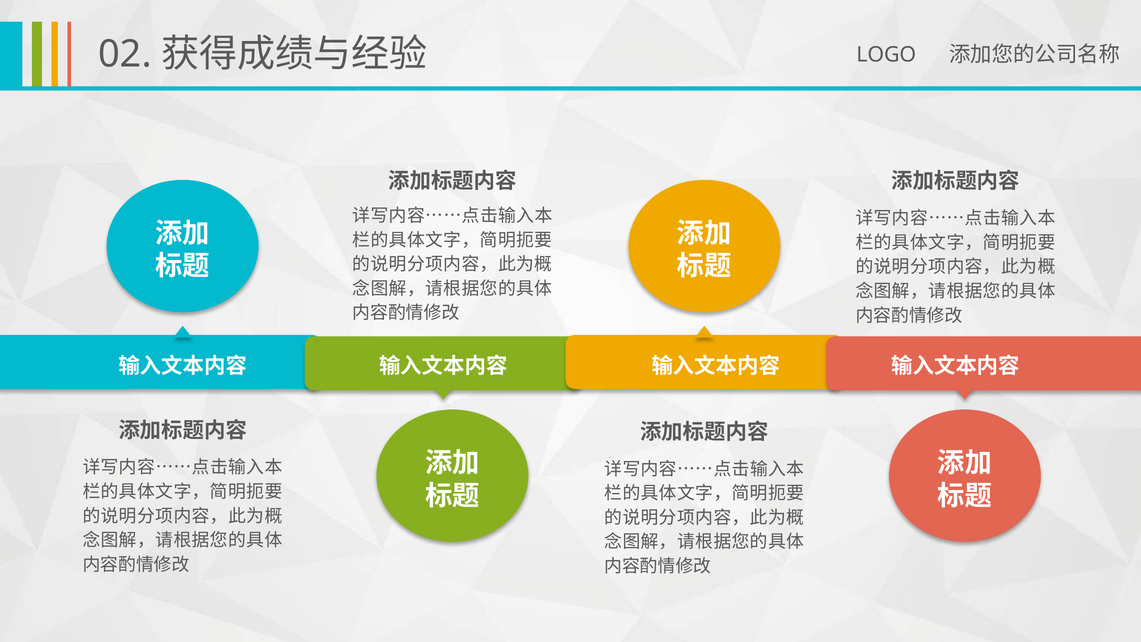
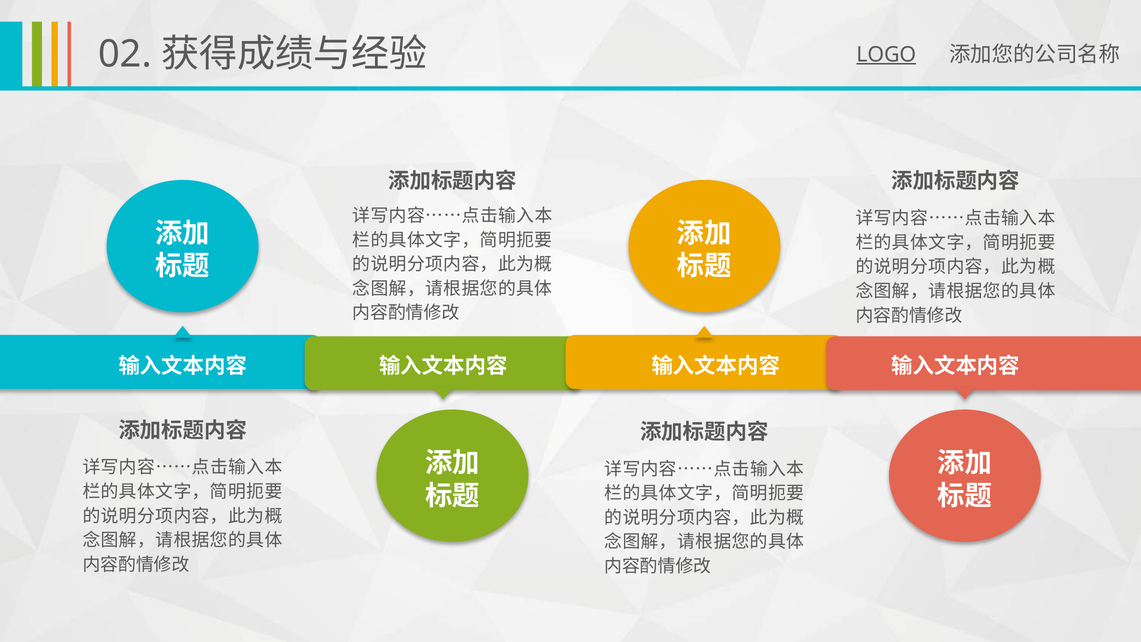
LOGO underline: none -> present (886, 55)
